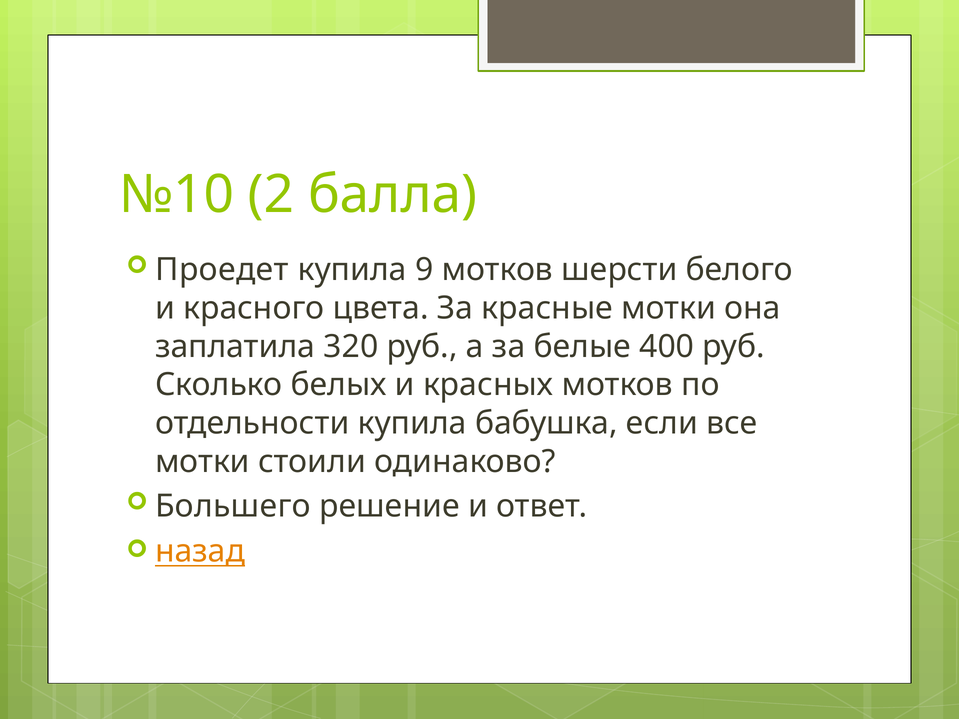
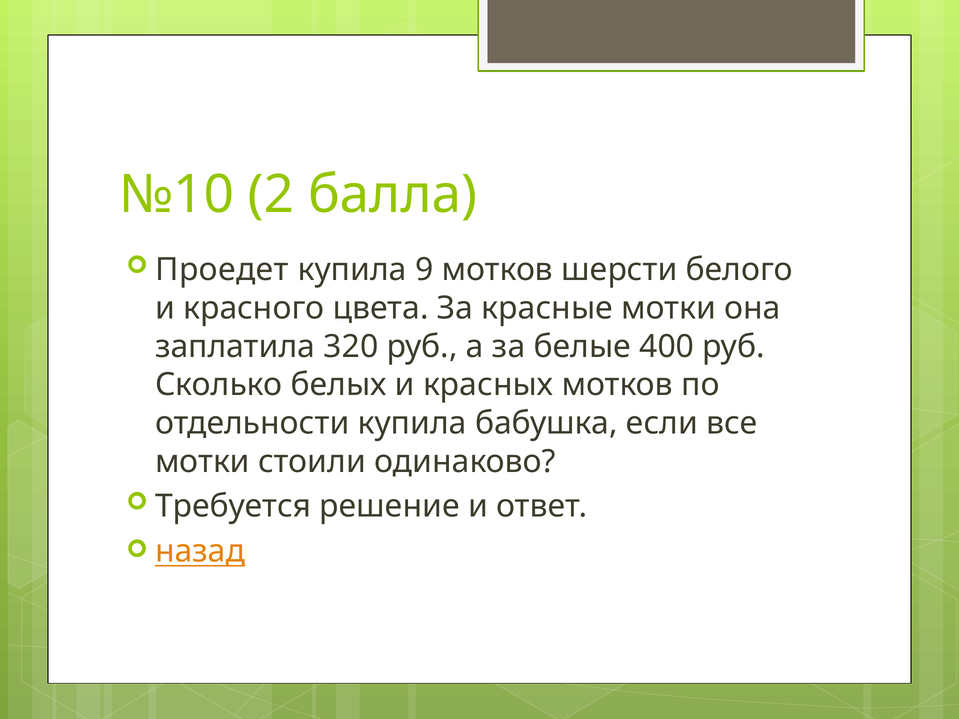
Большего: Большего -> Требуется (233, 506)
